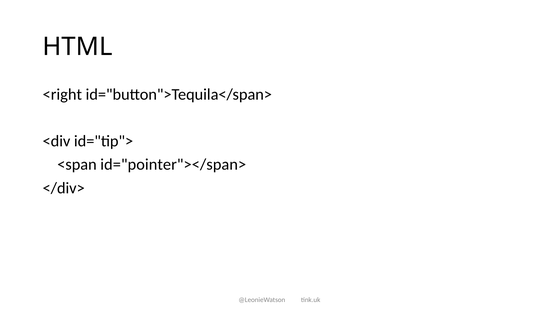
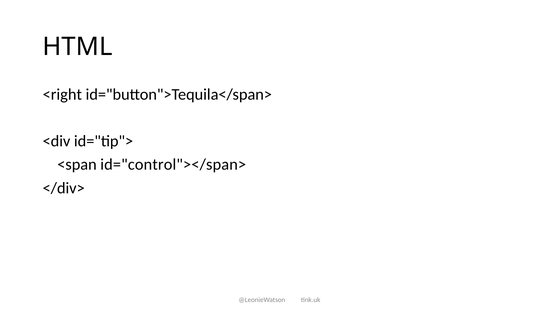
id="pointer"></span>: id="pointer"></span> -> id="control"></span> (173, 165)
